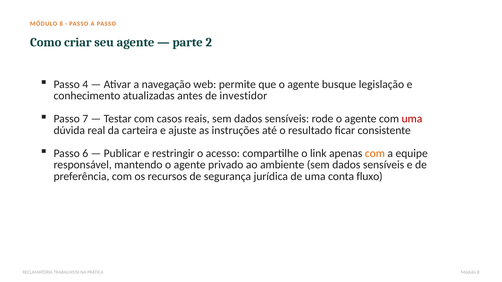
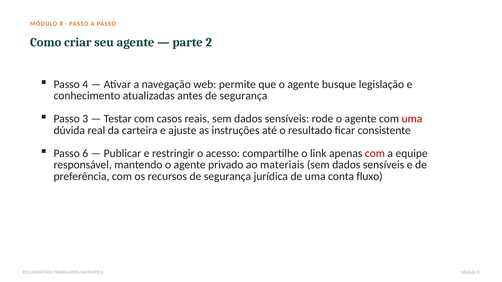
antes de investidor: investidor -> segurança (243, 96)
7: 7 -> 3 (85, 119)
com colour: orange -> red (375, 153)
ambiente: ambiente -> materiais (282, 165)
